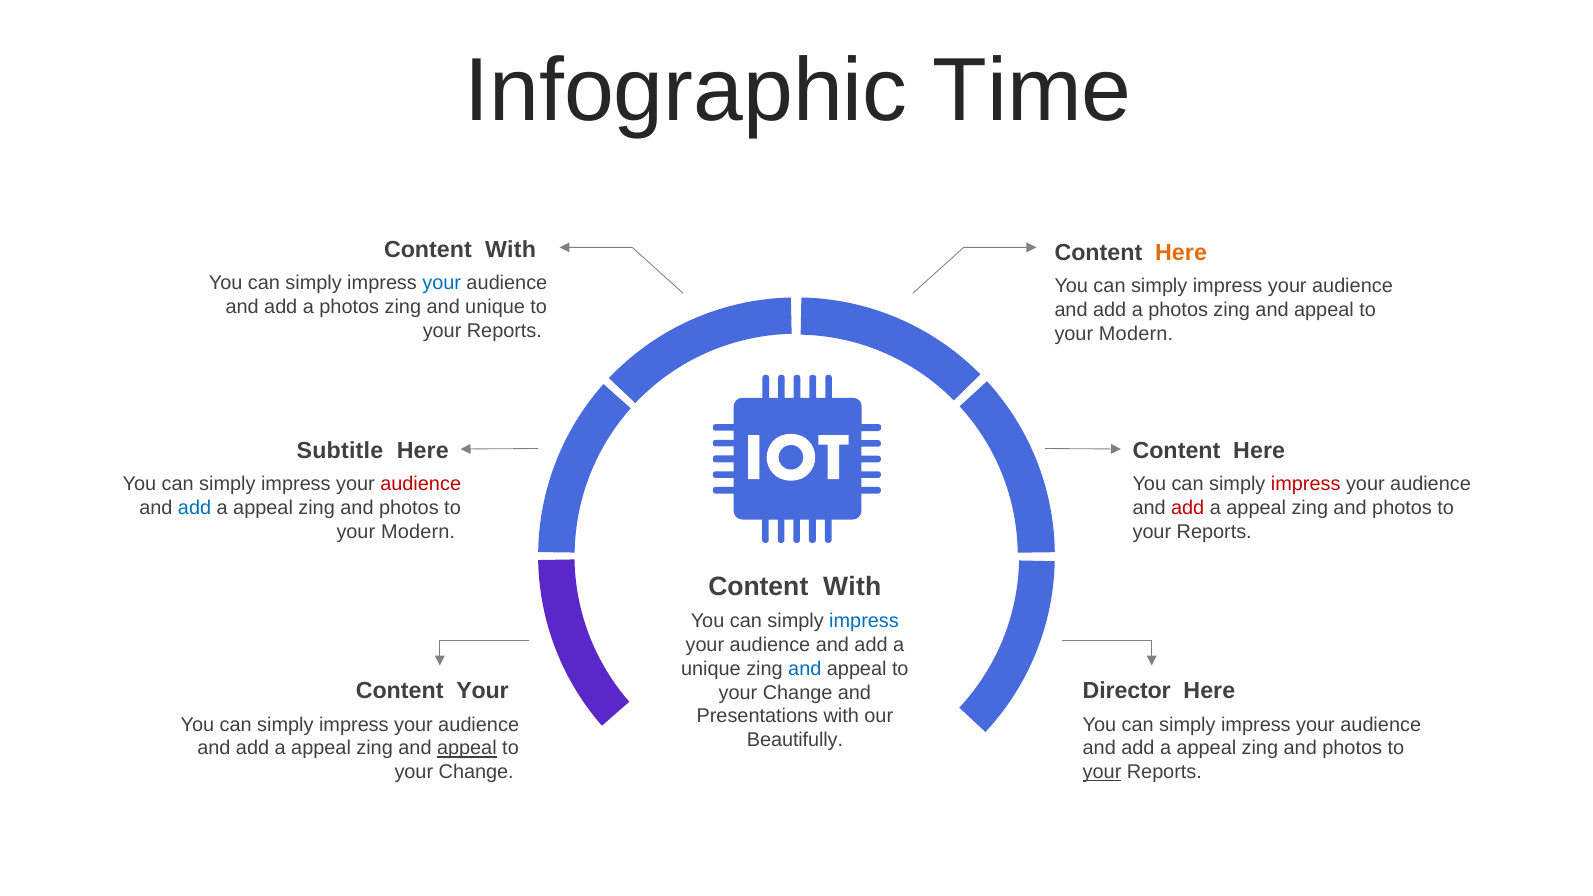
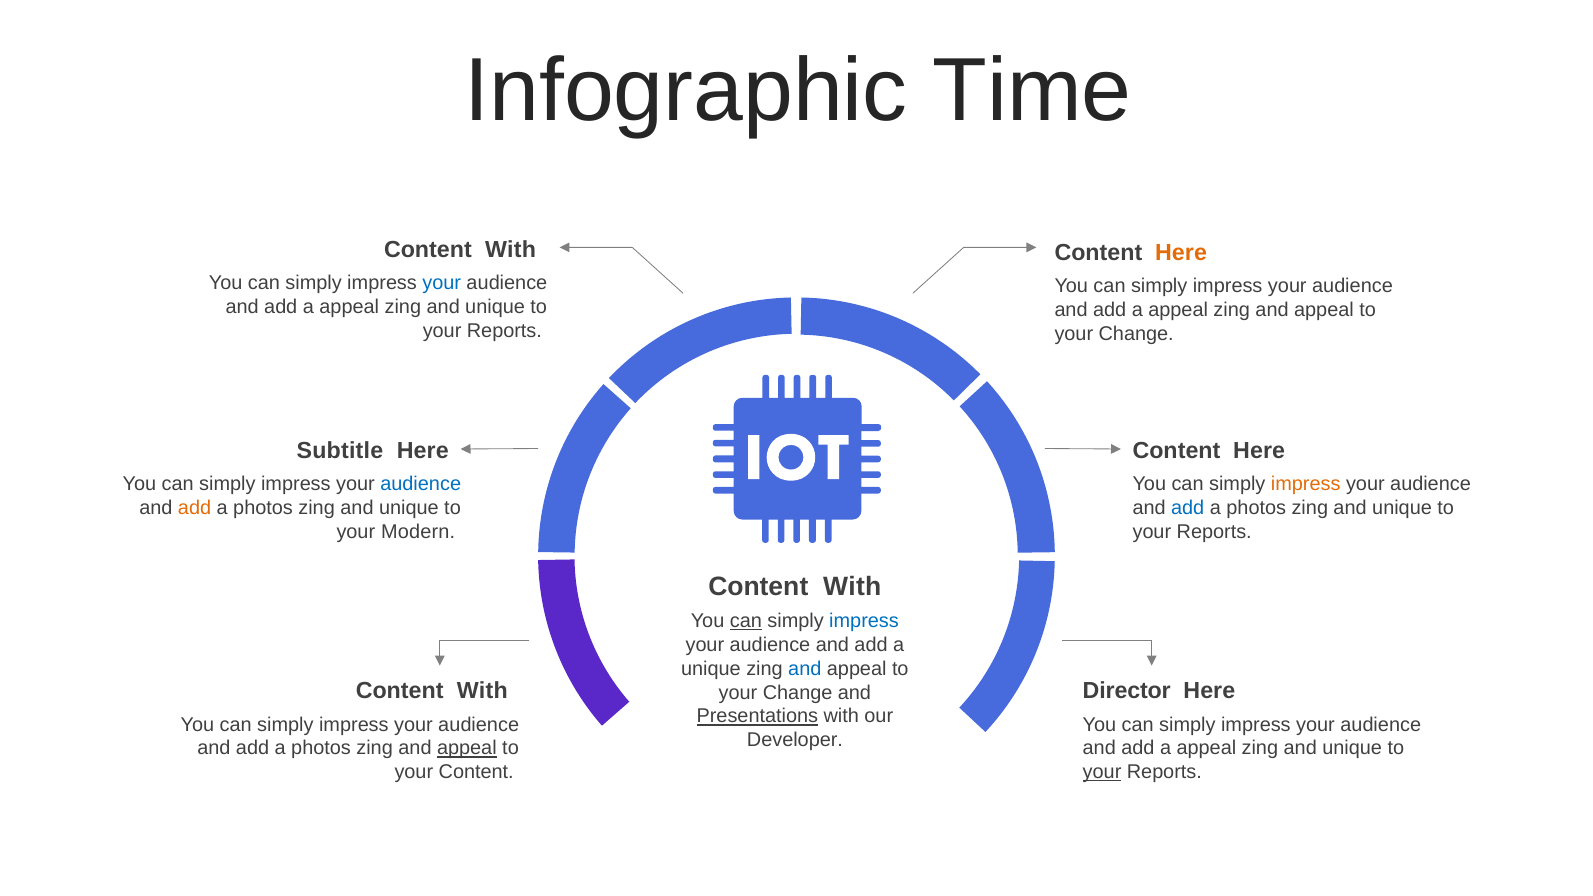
photos: photos -> appeal (349, 307)
photos: photos -> appeal (1178, 310)
Modern: Modern -> Change (1136, 334)
audience colour: red -> blue (421, 484)
impress colour: red -> orange (1306, 484)
add colour: blue -> orange (195, 508)
appeal: appeal -> photos (263, 508)
photos: photos -> unique (409, 508)
add colour: red -> blue (1188, 508)
appeal: appeal -> photos (1256, 508)
photos: photos -> unique (1402, 508)
can underline: none -> present (746, 621)
Your: Your -> With (482, 691)
Presentations underline: none -> present (757, 716)
Beautifully: Beautifully -> Developer (795, 740)
appeal: appeal -> photos (321, 748)
photos: photos -> unique (1352, 748)
Change: Change -> Content (476, 772)
